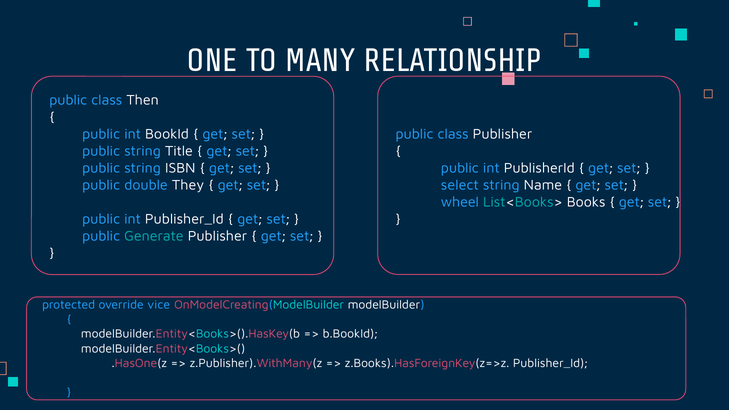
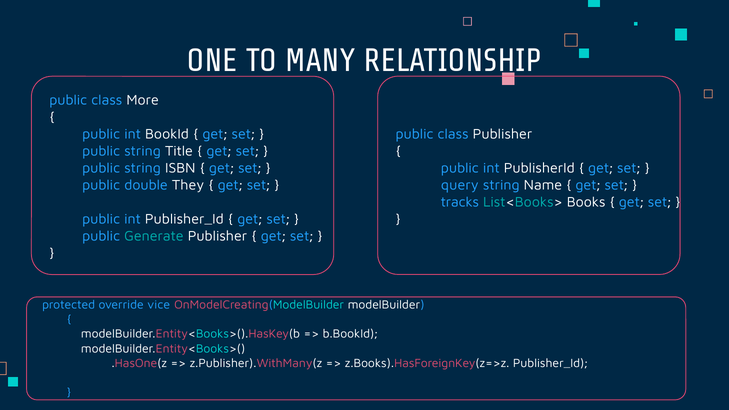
Then: Then -> More (143, 100)
select: select -> query (460, 185)
wheel: wheel -> tracks (460, 202)
